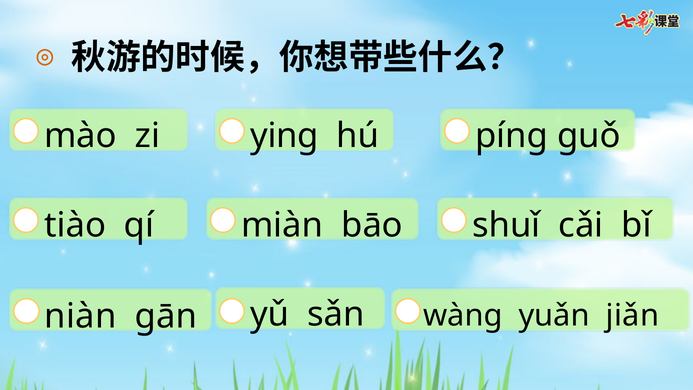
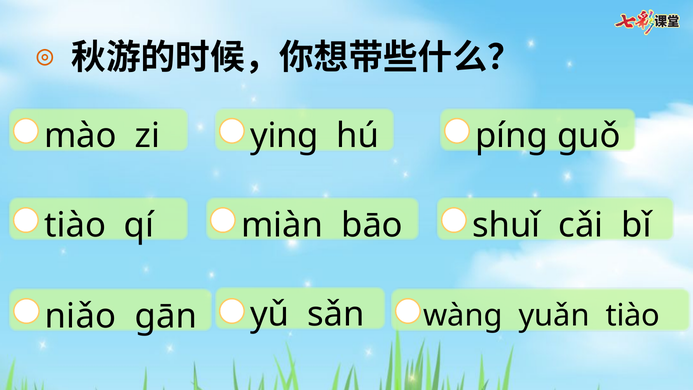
niàn: niàn -> niǎo (80, 316)
yuǎn jiǎn: jiǎn -> tiào (633, 315)
